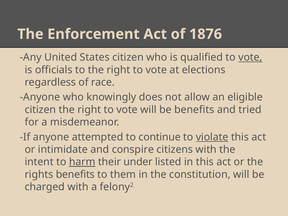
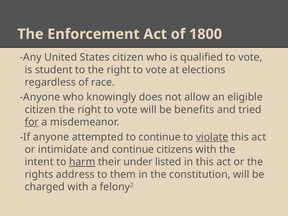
1876: 1876 -> 1800 (206, 34)
vote underline: present -> none (250, 57)
officials: officials -> student (54, 70)
for underline: none -> present (32, 122)
and conspire: conspire -> continue (133, 149)
rights benefits: benefits -> address (75, 174)
